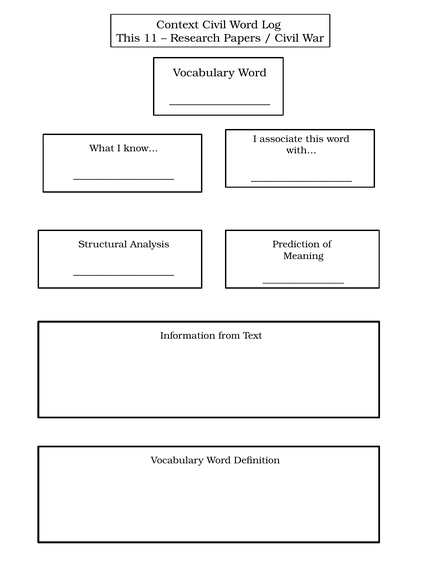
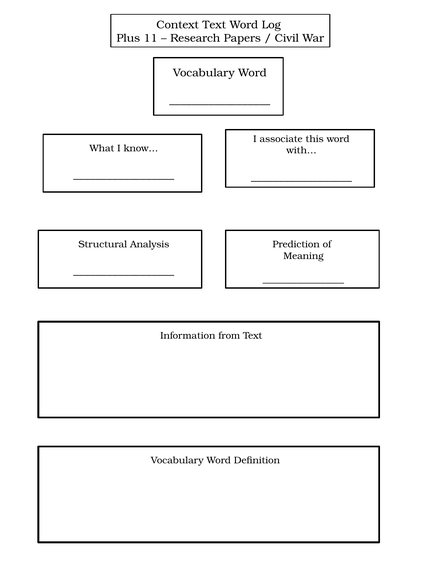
Context Civil: Civil -> Text (214, 25)
This: This -> Plus (128, 38)
